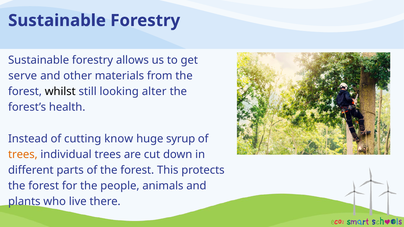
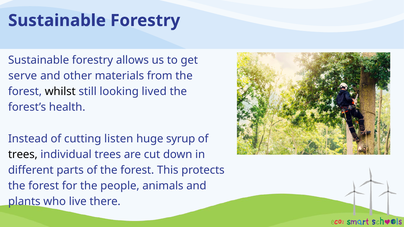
alter: alter -> lived (154, 92)
know: know -> listen (119, 139)
trees colour: orange -> black (23, 155)
